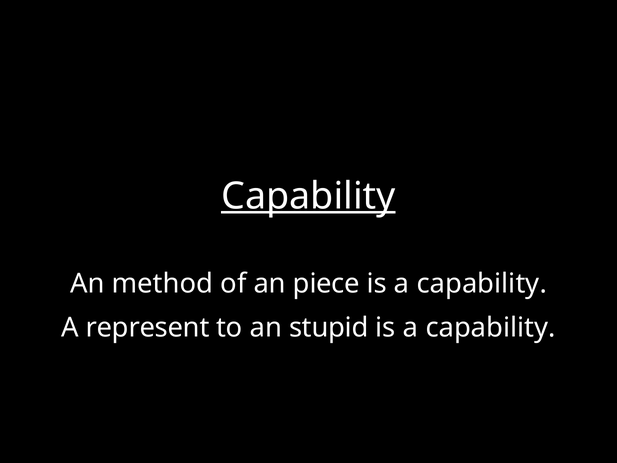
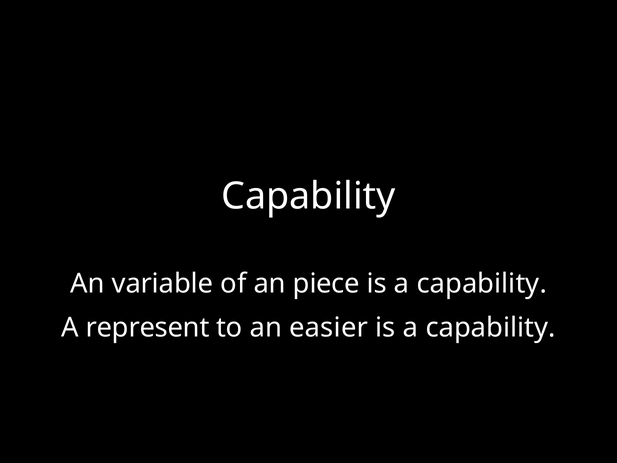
Capability underline: present -> none (308, 196)
method: method -> variable (163, 284)
stupid: stupid -> easier (329, 328)
